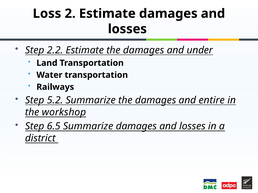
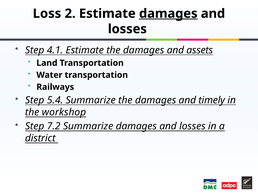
damages underline: none -> present (168, 14)
2.2: 2.2 -> 4.1 (55, 50)
under: under -> assets (200, 50)
5.2: 5.2 -> 5.4 (55, 100)
entire: entire -> timely (212, 100)
6.5: 6.5 -> 7.2 (54, 127)
